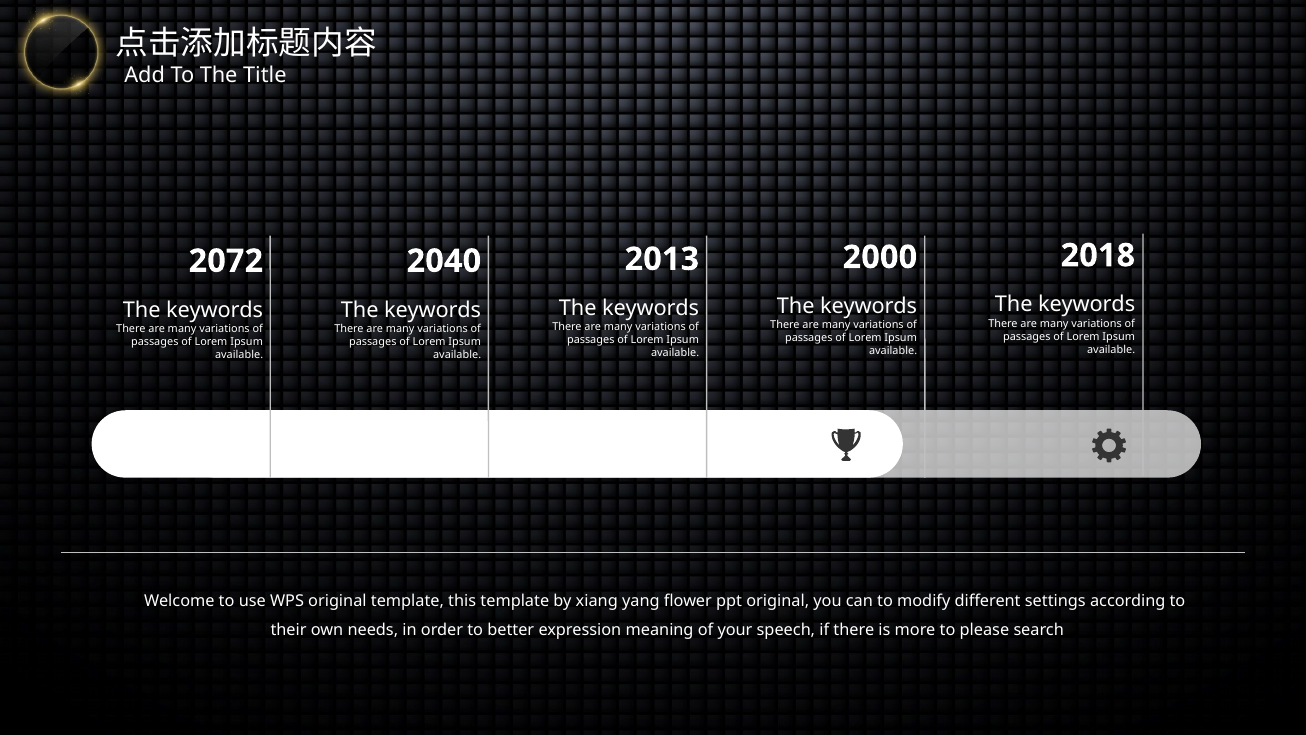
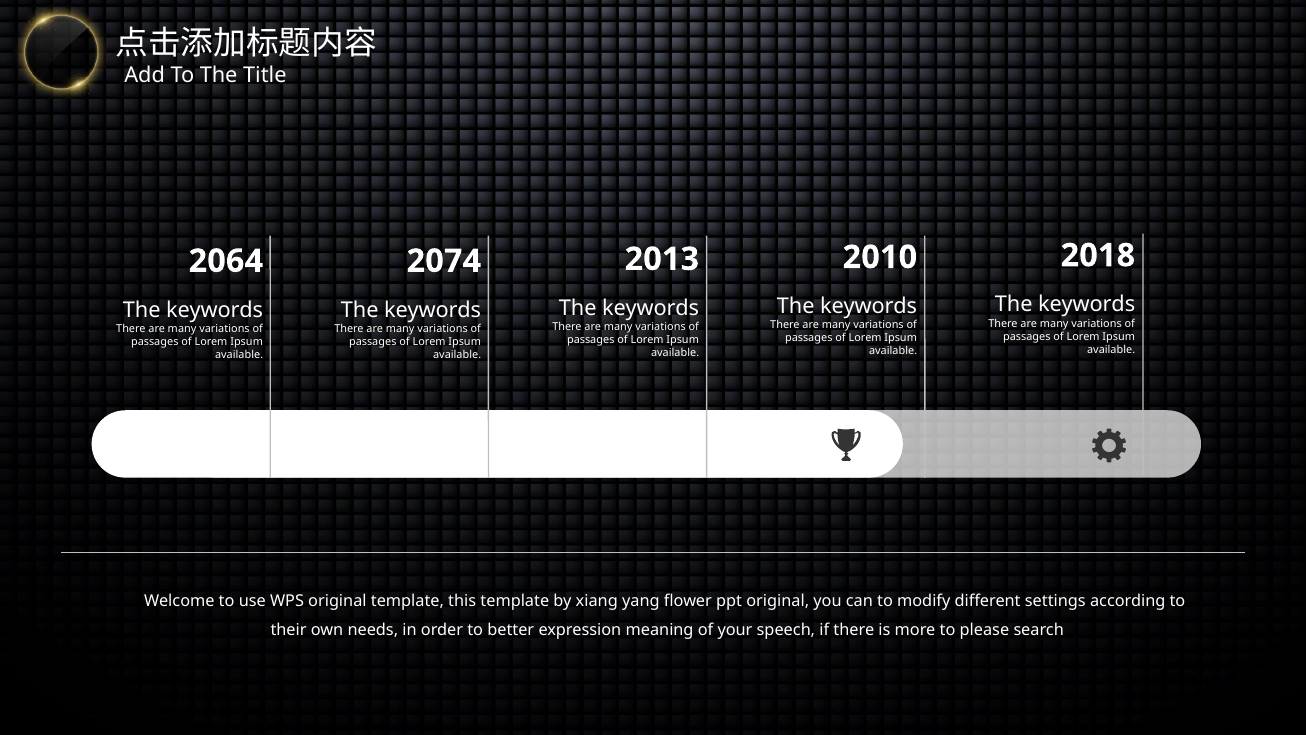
2000: 2000 -> 2010 (880, 257)
2072: 2072 -> 2064 (226, 261)
2040: 2040 -> 2074 (444, 261)
